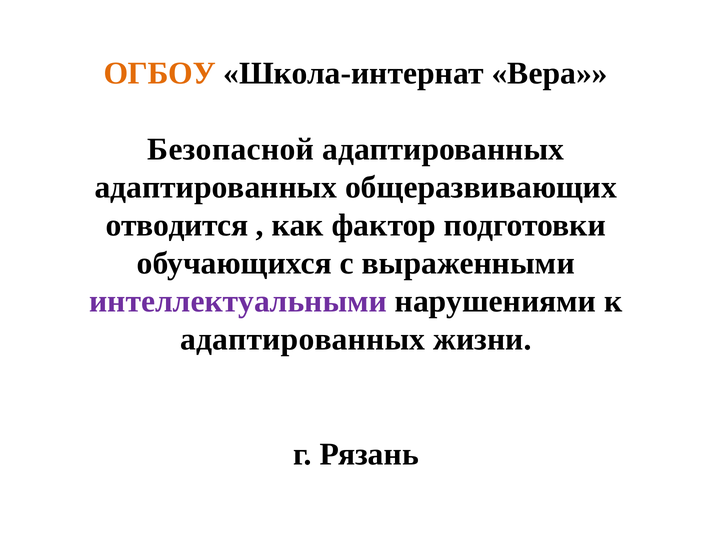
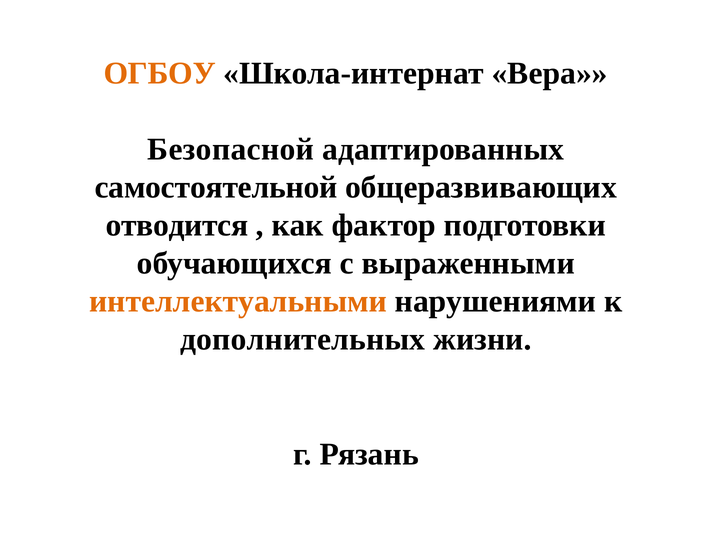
адаптированных: адаптированных -> самостоятельной (216, 187)
интеллектуальными colour: purple -> orange (238, 301)
адаптированных: адаптированных -> дополнительных (303, 339)
